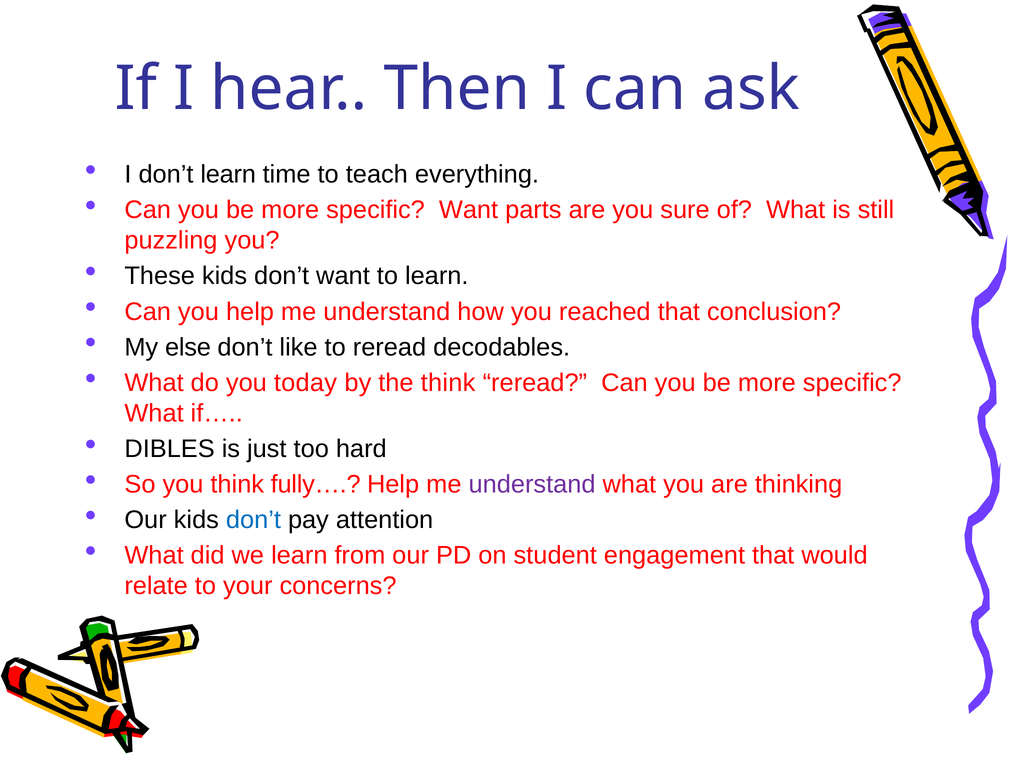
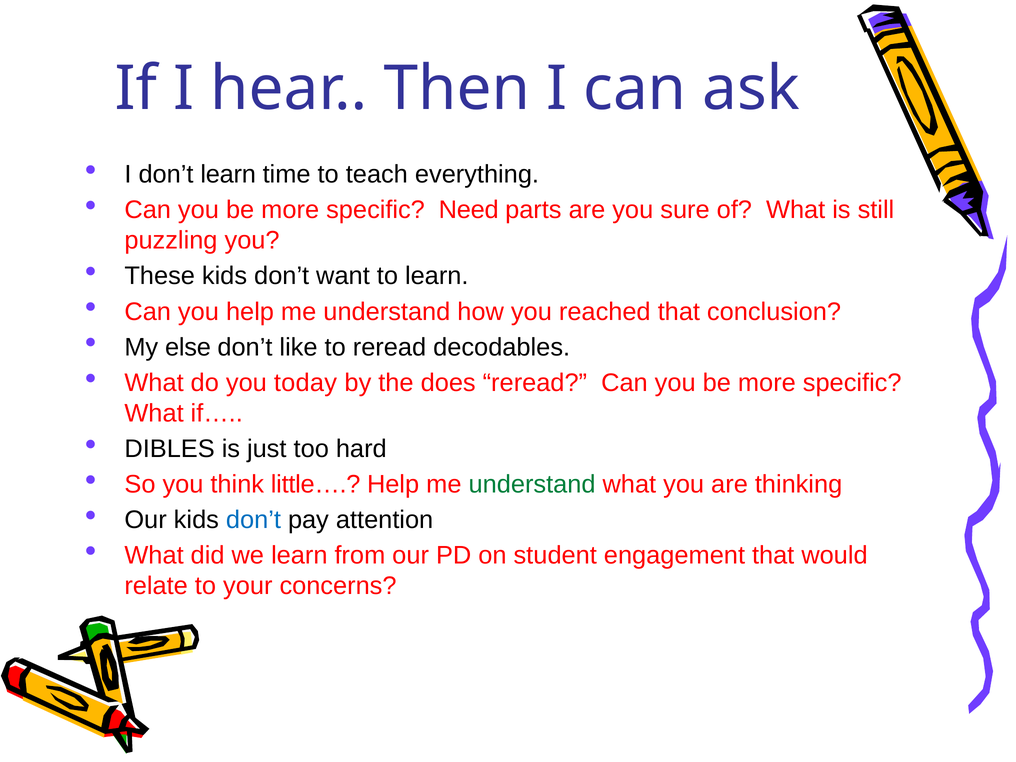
specific Want: Want -> Need (469, 210)
the think: think -> does (448, 383)
fully…: fully… -> little… (316, 484)
understand colour: purple -> green (532, 484)
